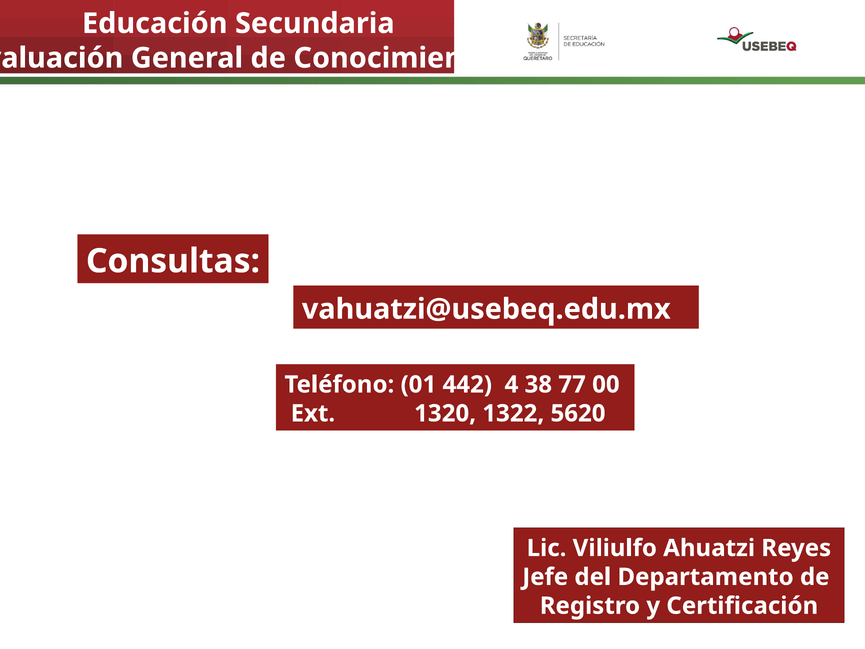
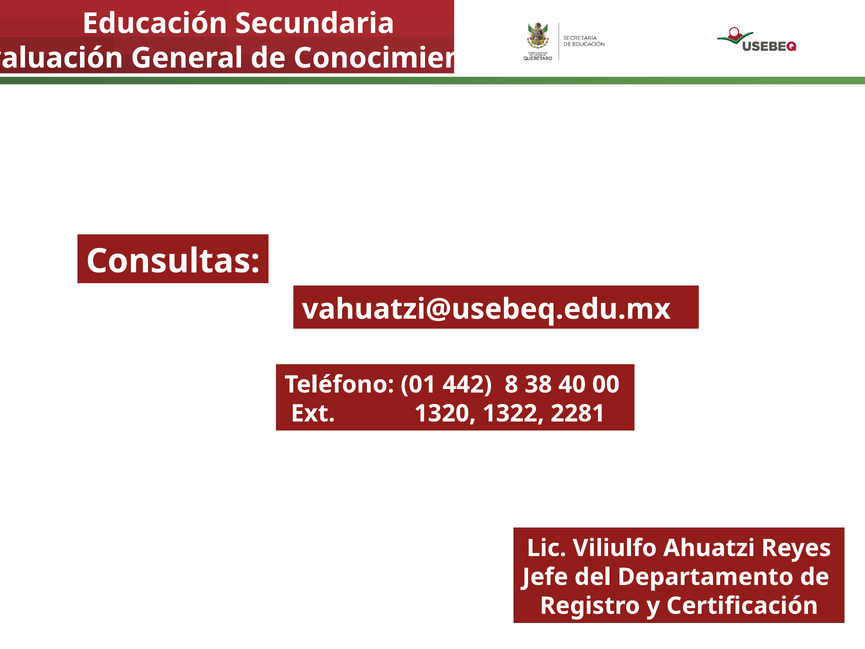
4: 4 -> 8 (511, 384)
77: 77 -> 40 (572, 384)
5620: 5620 -> 2281 (578, 413)
